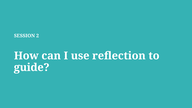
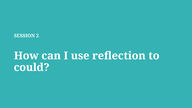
guide: guide -> could (32, 67)
